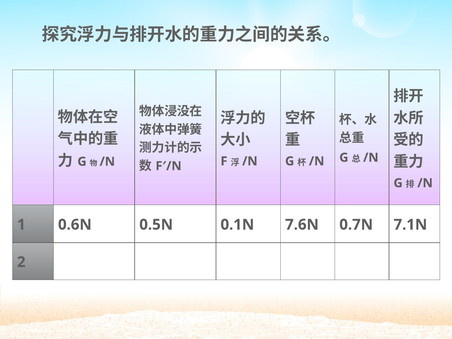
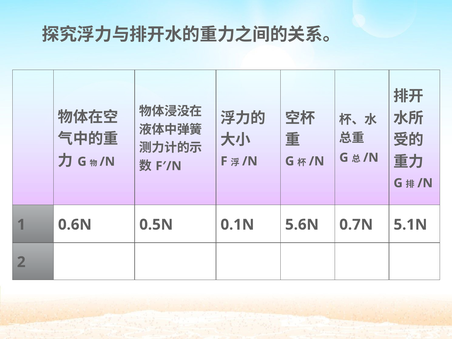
7.6N: 7.6N -> 5.6N (302, 225)
7.1N: 7.1N -> 5.1N (410, 225)
